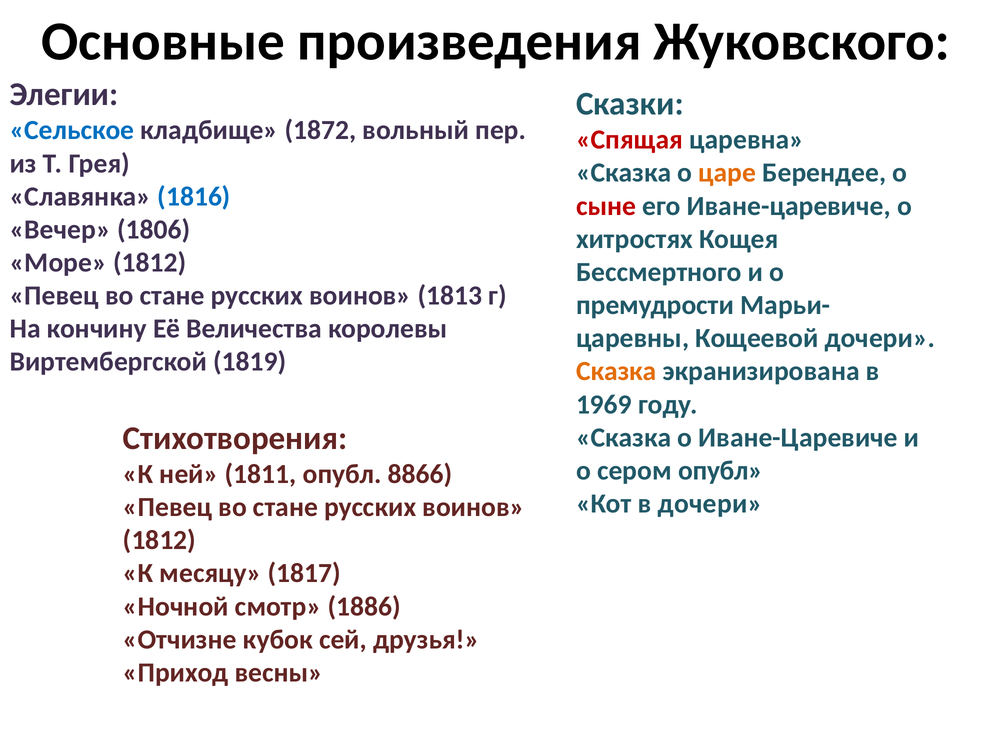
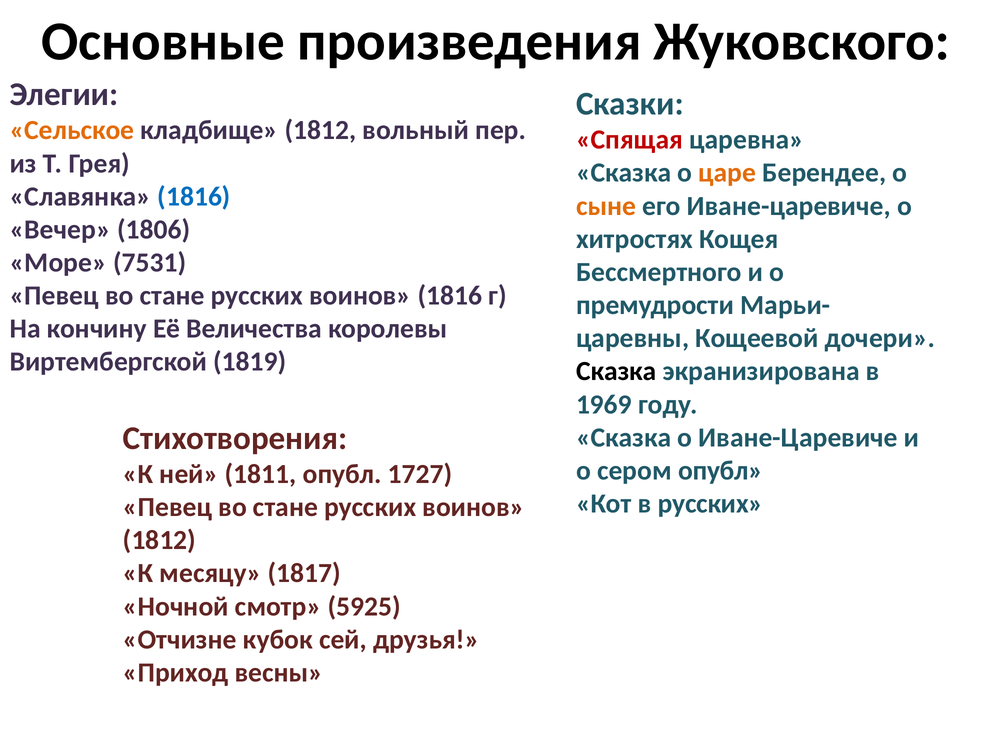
Сельское colour: blue -> orange (72, 130)
кладбище 1872: 1872 -> 1812 (320, 130)
сыне colour: red -> orange (606, 206)
Море 1812: 1812 -> 7531 (150, 263)
воинов 1813: 1813 -> 1816 (450, 296)
Сказка colour: orange -> black (616, 371)
8866: 8866 -> 1727 (420, 474)
в дочери: дочери -> русских (710, 504)
1886: 1886 -> 5925 (364, 606)
